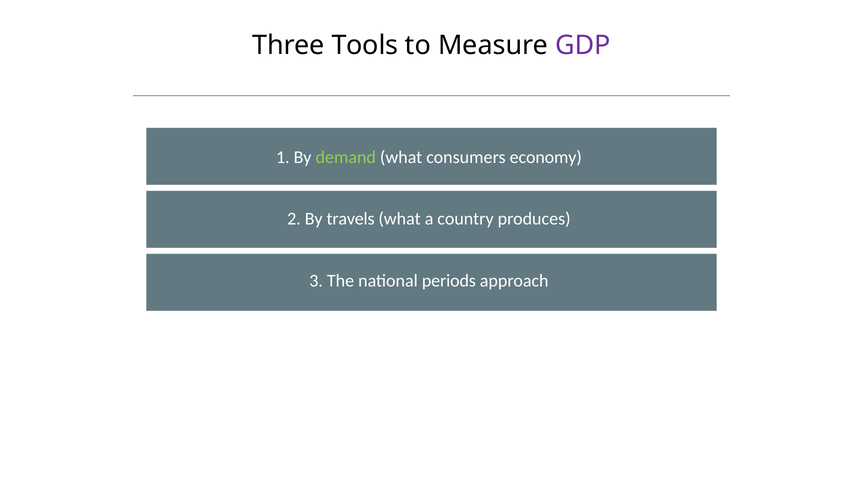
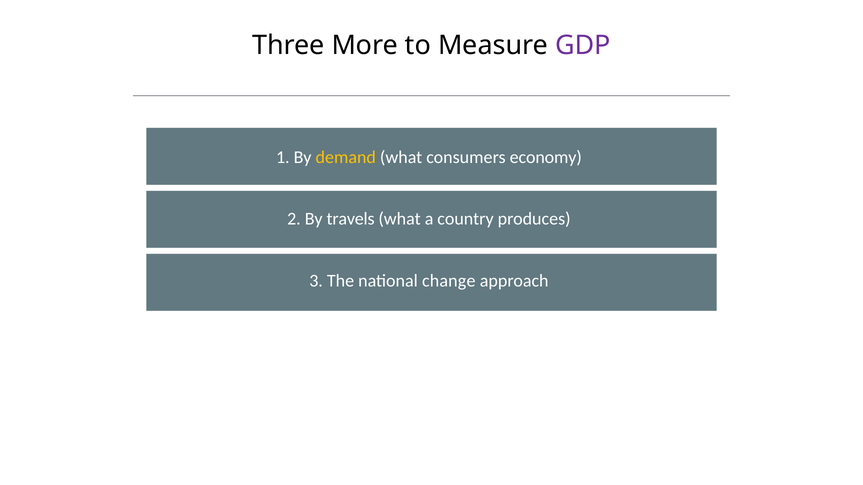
Tools: Tools -> More (365, 45)
demand colour: light green -> yellow (346, 158)
periods: periods -> change (449, 281)
